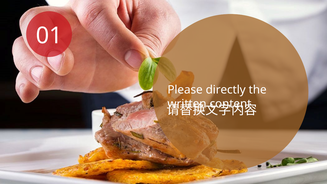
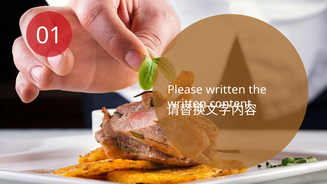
Please directly: directly -> written (226, 90)
